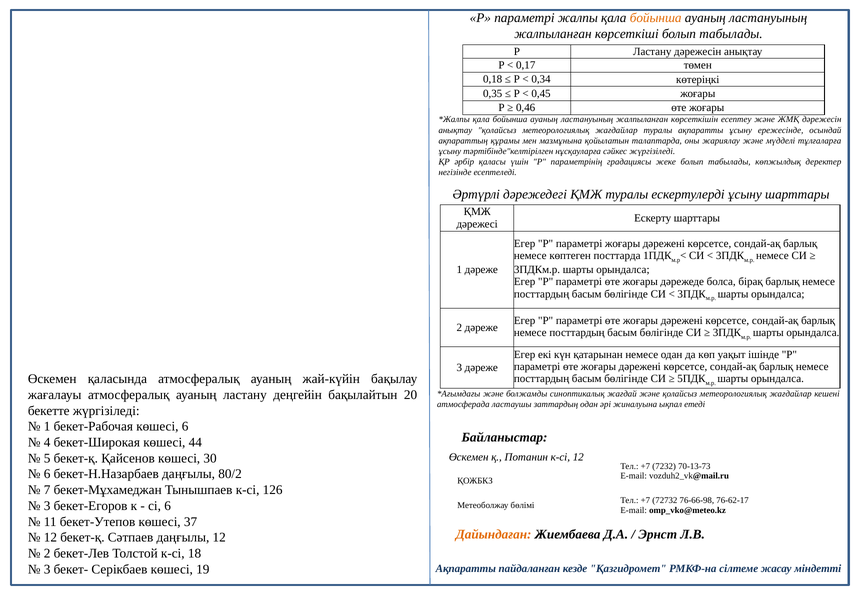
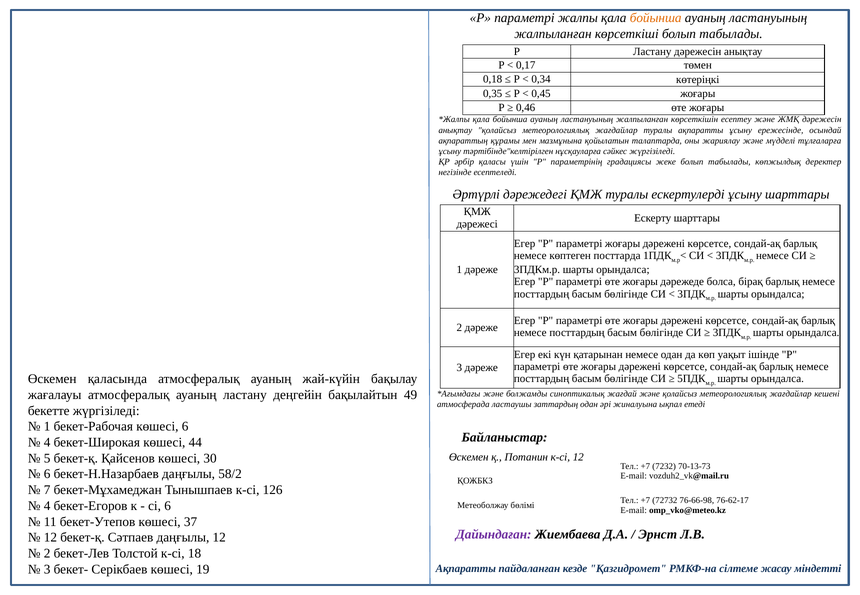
20: 20 -> 49 (411, 395)
80/2: 80/2 -> 58/2 (230, 474)
3: 3 -> 4 (47, 506)
Дайындаған colour: orange -> purple (494, 535)
